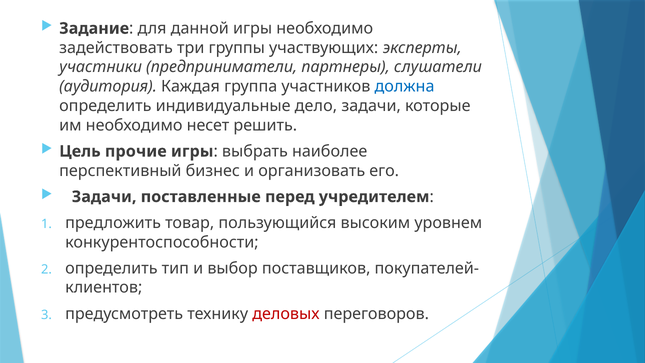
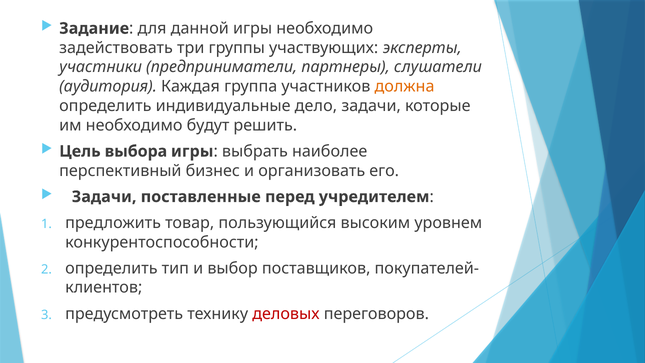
должна colour: blue -> orange (404, 86)
несет: несет -> будут (208, 125)
прочие: прочие -> выбора (136, 151)
